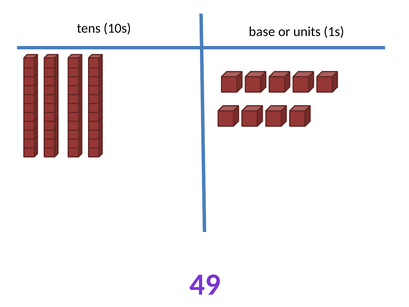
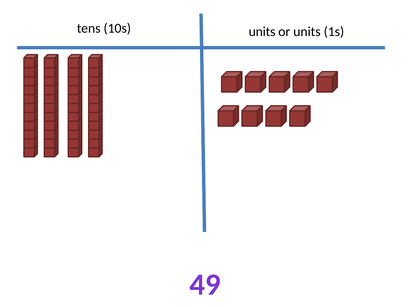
10s base: base -> units (262, 32)
